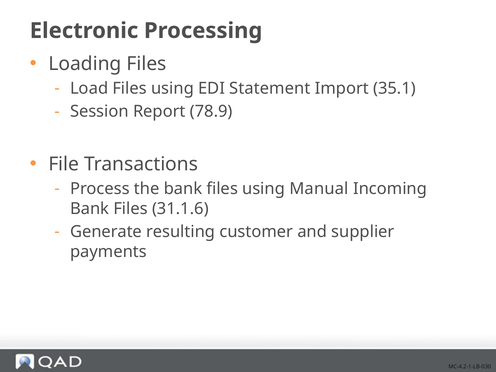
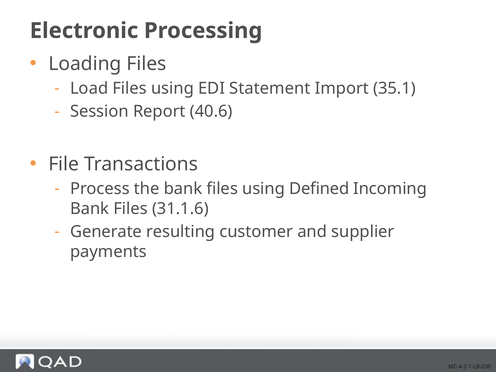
78.9: 78.9 -> 40.6 (211, 112)
Manual: Manual -> Defined (319, 189)
